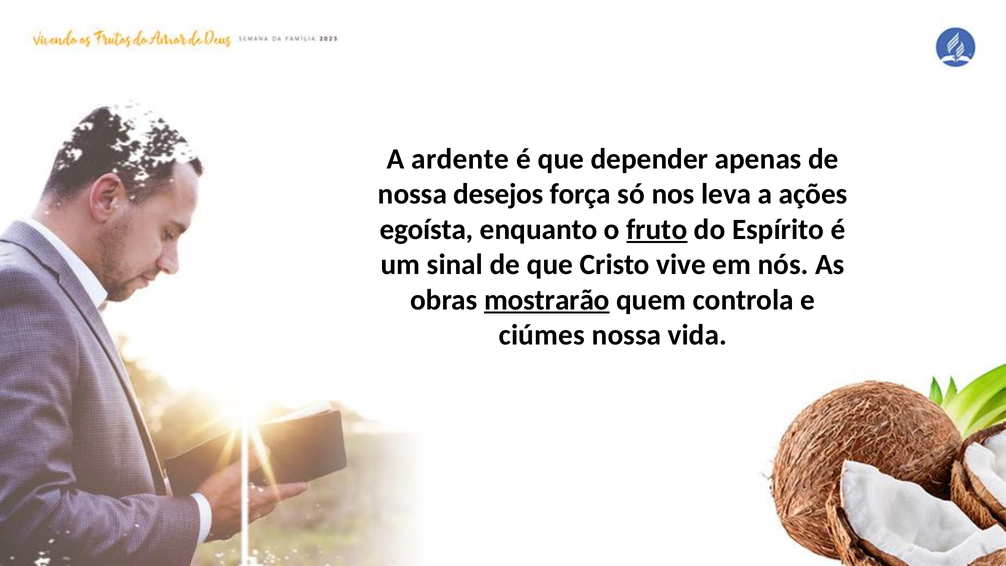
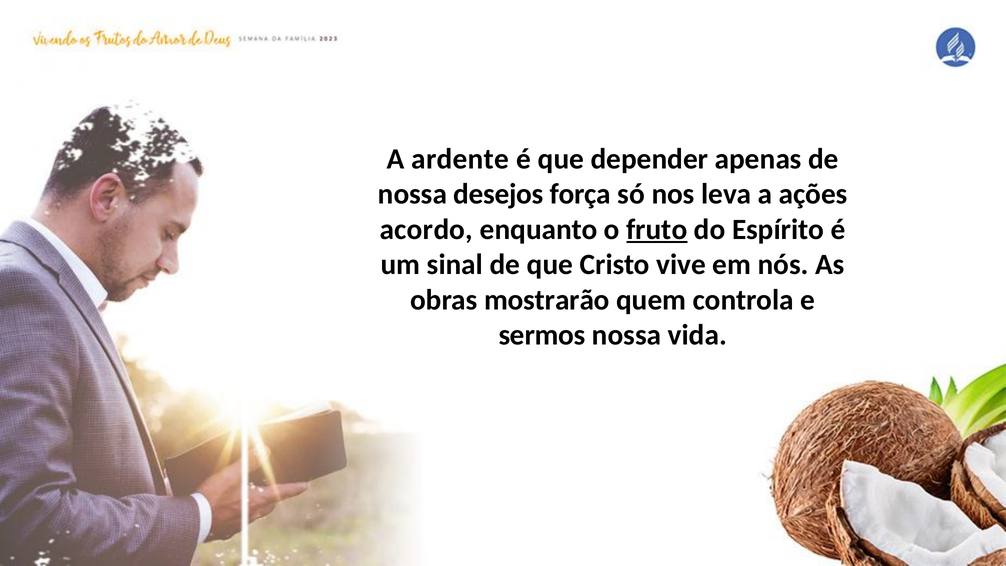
egoísta: egoísta -> acordo (426, 229)
mostrarão underline: present -> none (547, 300)
ciúmes: ciúmes -> sermos (542, 335)
